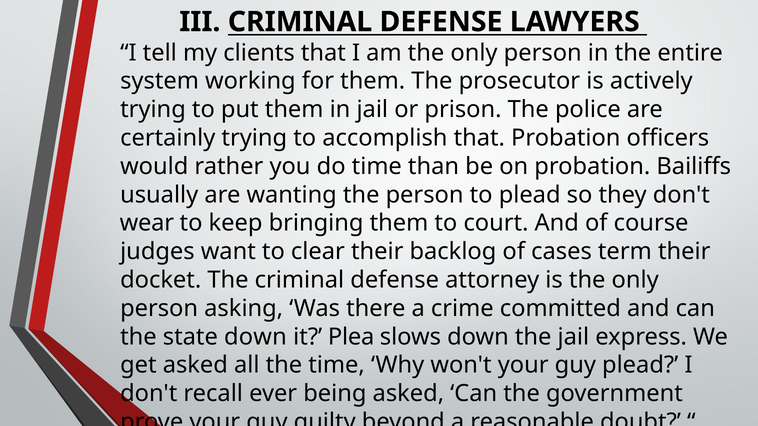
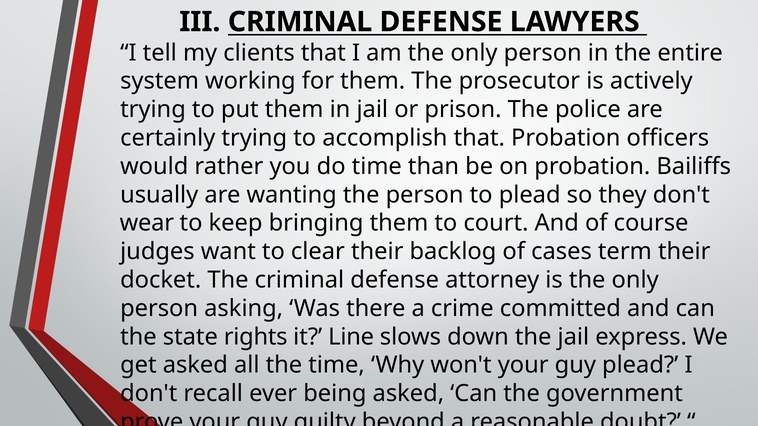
state down: down -> rights (256, 337)
Plea: Plea -> Line (351, 337)
